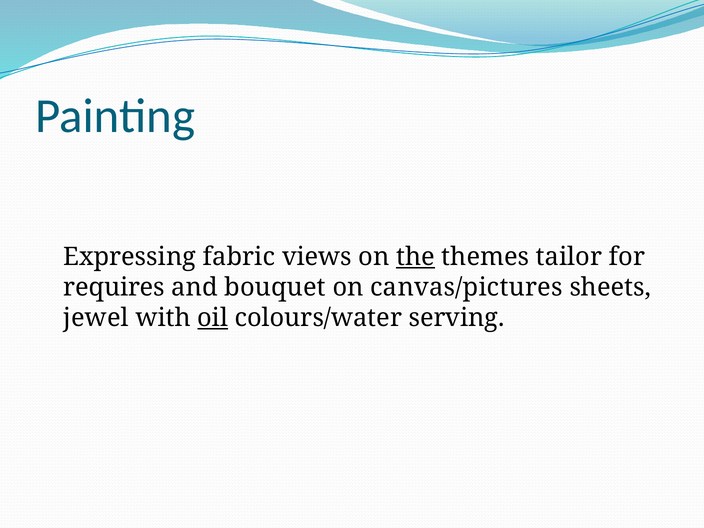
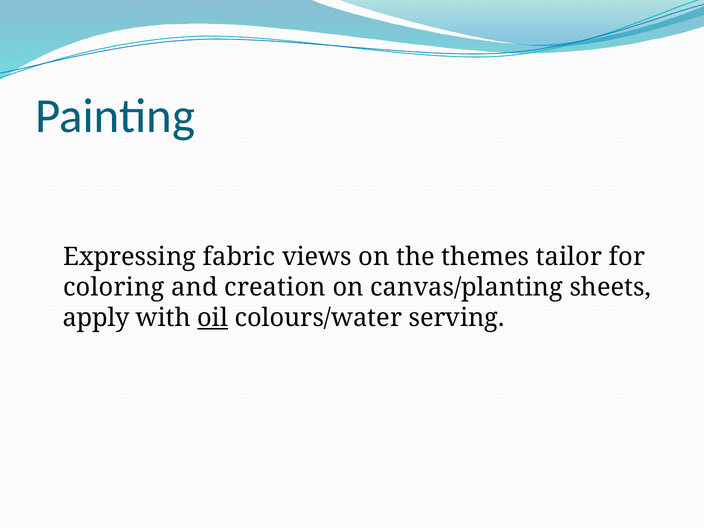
the underline: present -> none (415, 257)
requires: requires -> coloring (114, 287)
bouquet: bouquet -> creation (275, 287)
canvas/pictures: canvas/pictures -> canvas/planting (467, 287)
jewel: jewel -> apply (96, 318)
